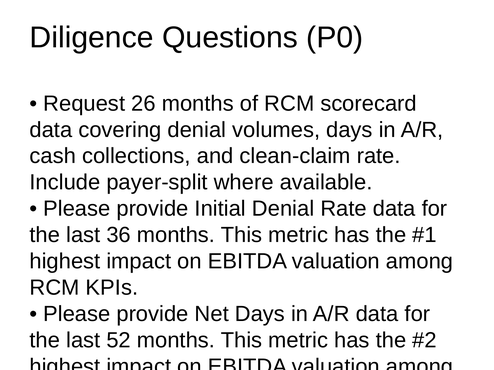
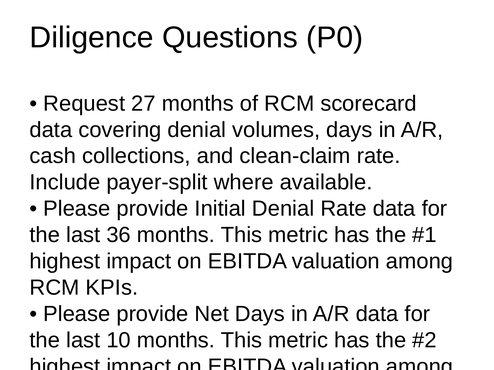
26: 26 -> 27 (143, 104)
52: 52 -> 10 (119, 341)
